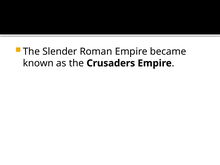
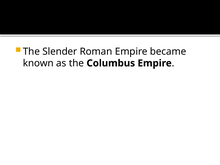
Crusaders: Crusaders -> Columbus (111, 63)
